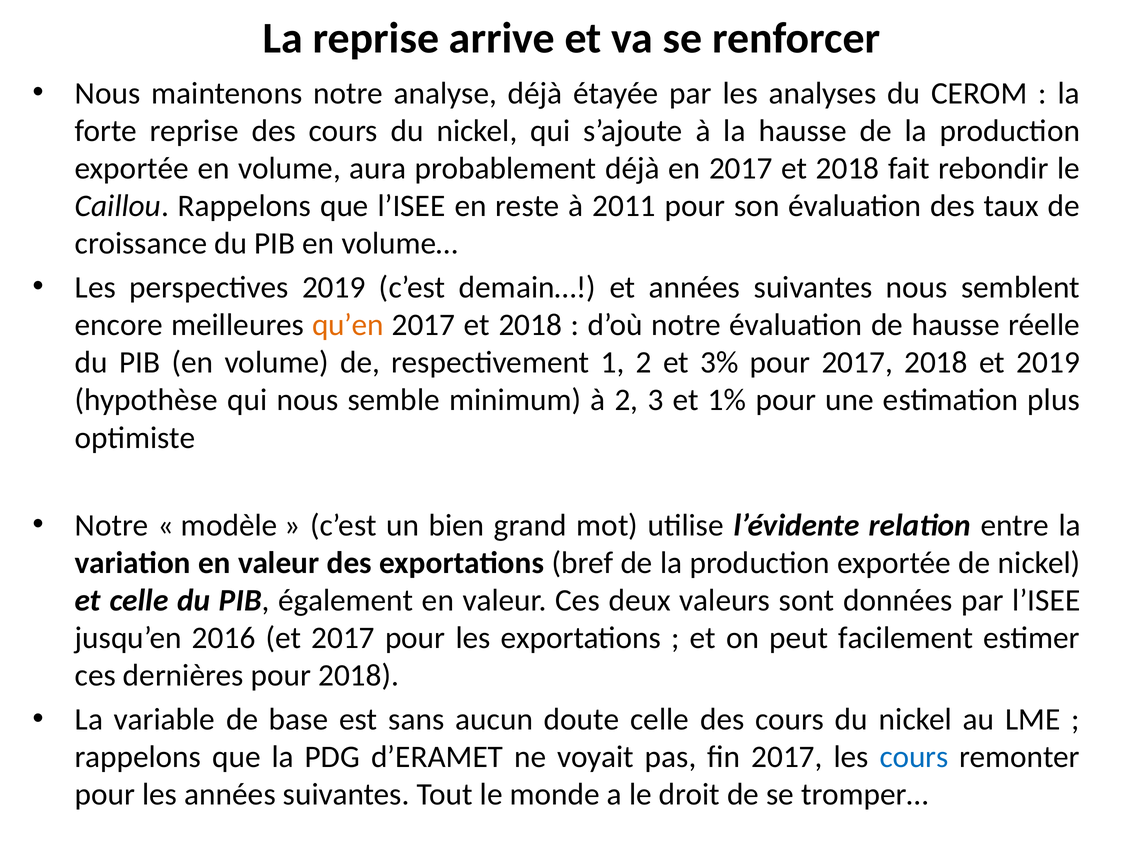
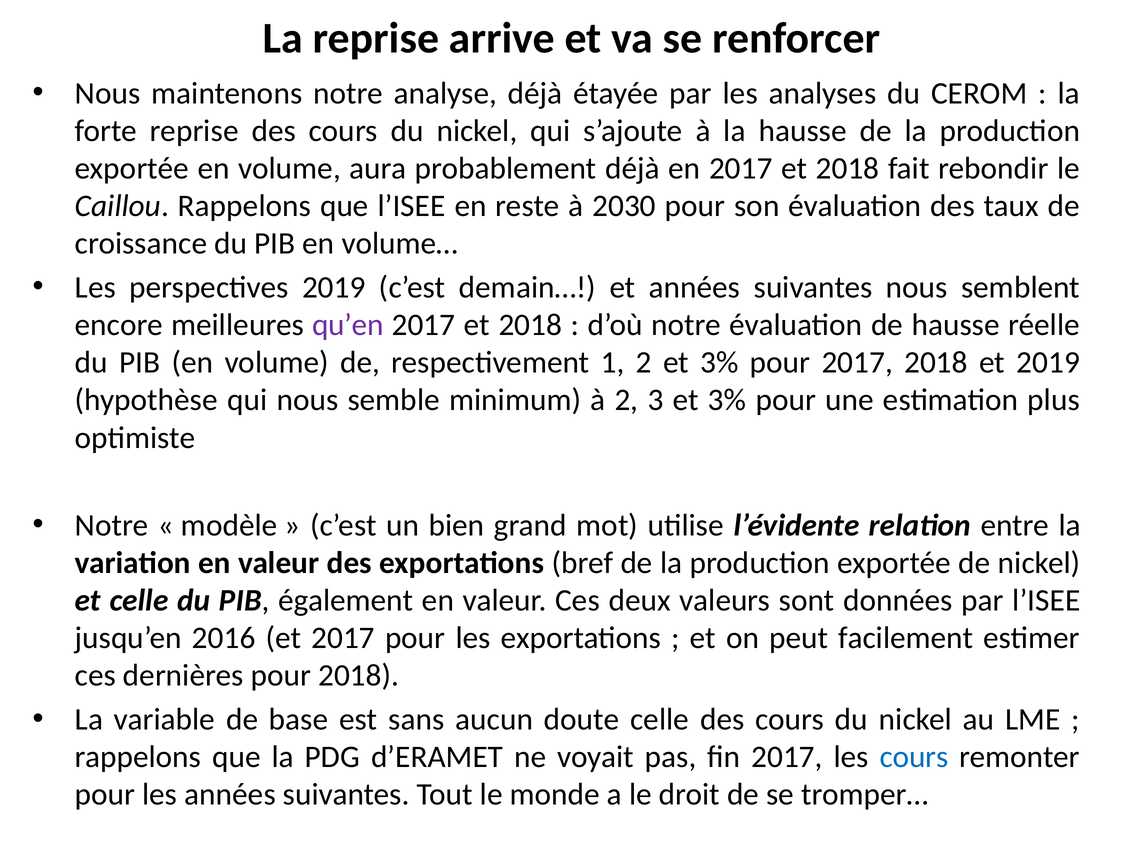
2011: 2011 -> 2030 (624, 206)
qu’en colour: orange -> purple (348, 325)
3 et 1%: 1% -> 3% (727, 400)
